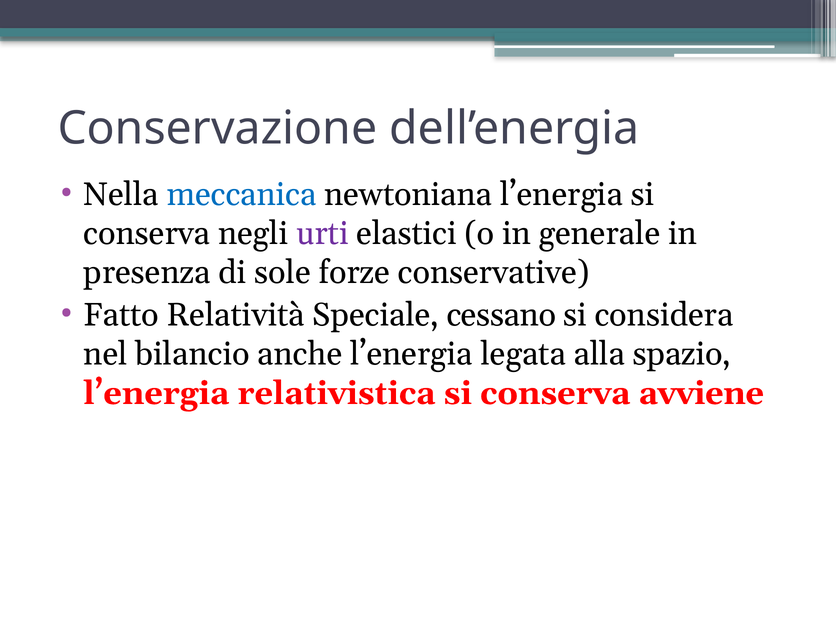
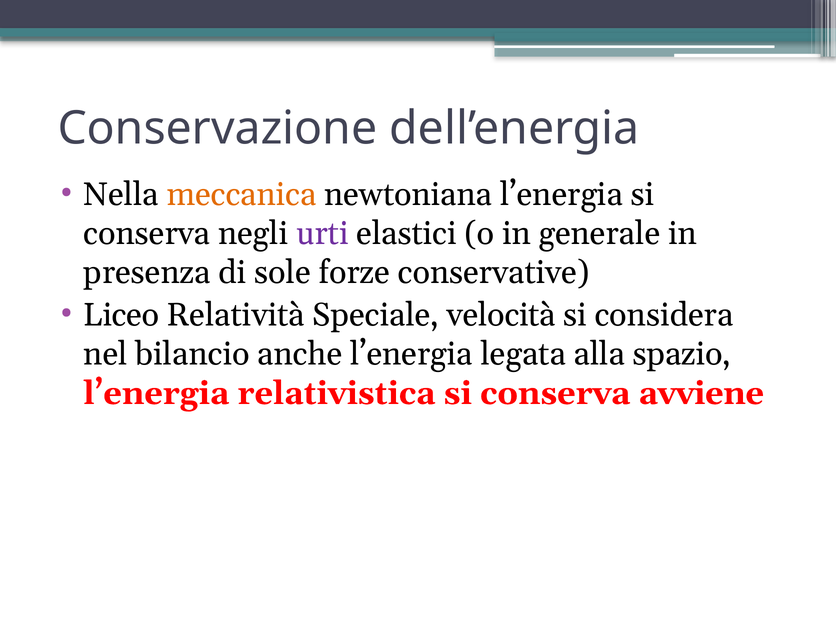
meccanica colour: blue -> orange (242, 195)
Fatto: Fatto -> Liceo (121, 315)
cessano: cessano -> velocità (501, 315)
